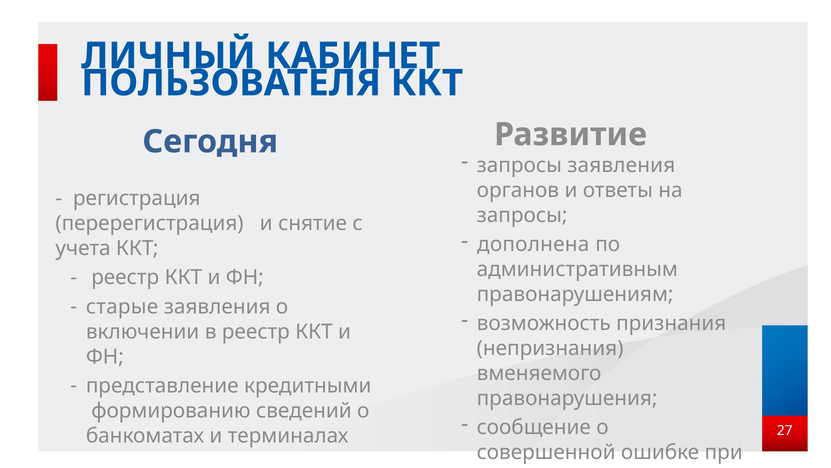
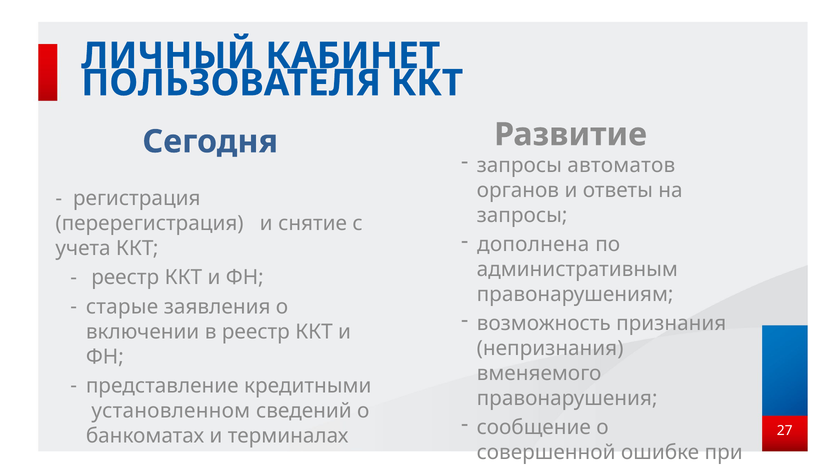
запросы заявления: заявления -> автоматов (621, 165)
формированию: формированию -> установленном (171, 410)
